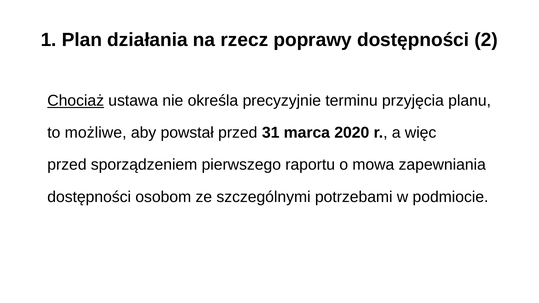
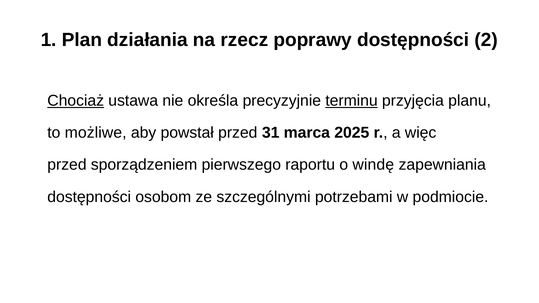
terminu underline: none -> present (352, 101)
2020: 2020 -> 2025 (352, 133)
mowa: mowa -> windę (373, 165)
